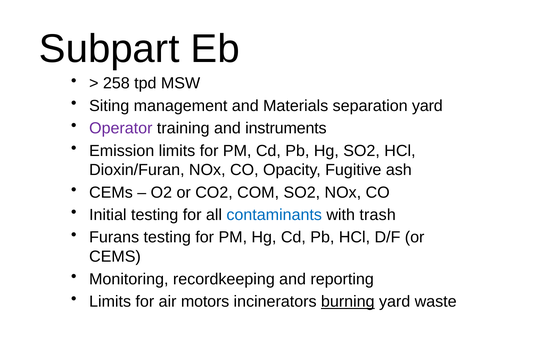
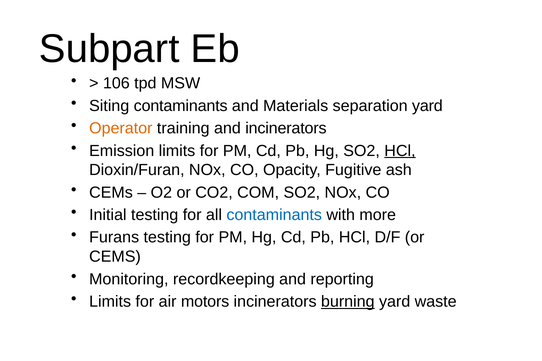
258: 258 -> 106 (116, 83)
Siting management: management -> contaminants (181, 106)
Operator colour: purple -> orange (121, 128)
and instruments: instruments -> incinerators (286, 128)
HCl underline: none -> present (400, 151)
trash: trash -> more (378, 215)
